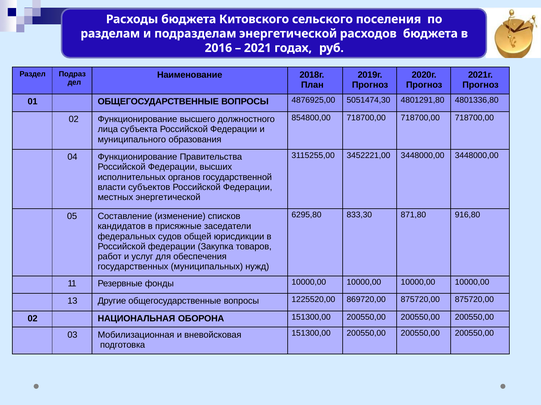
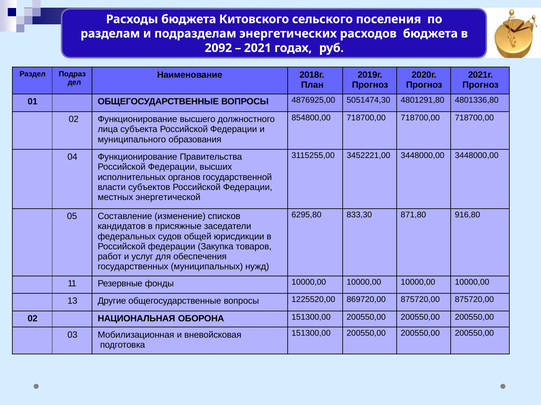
подразделам энергетической: энергетической -> энергетических (288, 34)
2016: 2016 -> 2092 (218, 48)
